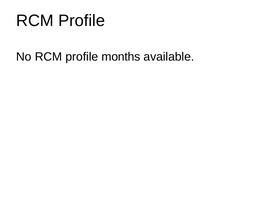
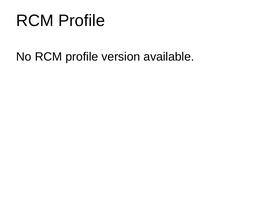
months: months -> version (121, 57)
